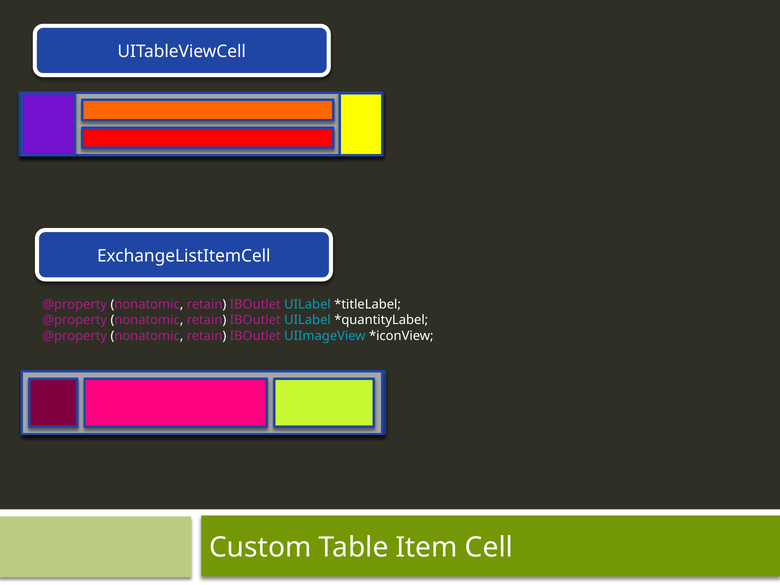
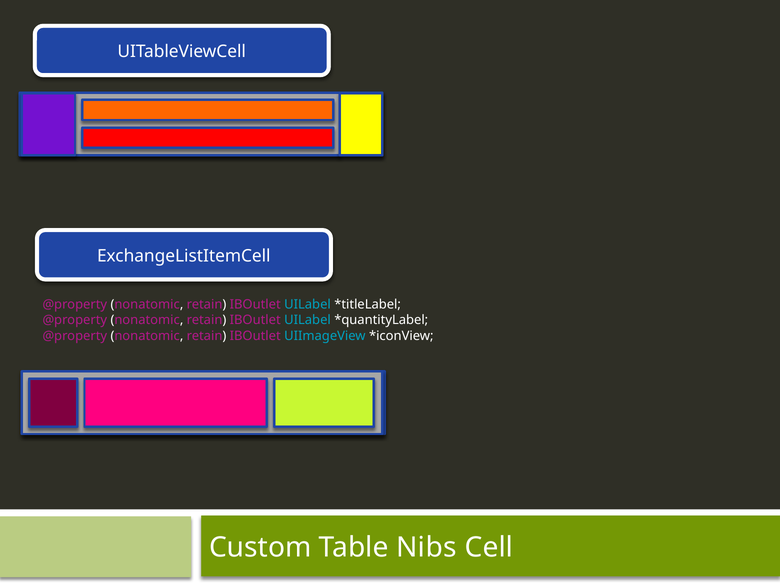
Item: Item -> Nibs (426, 547)
